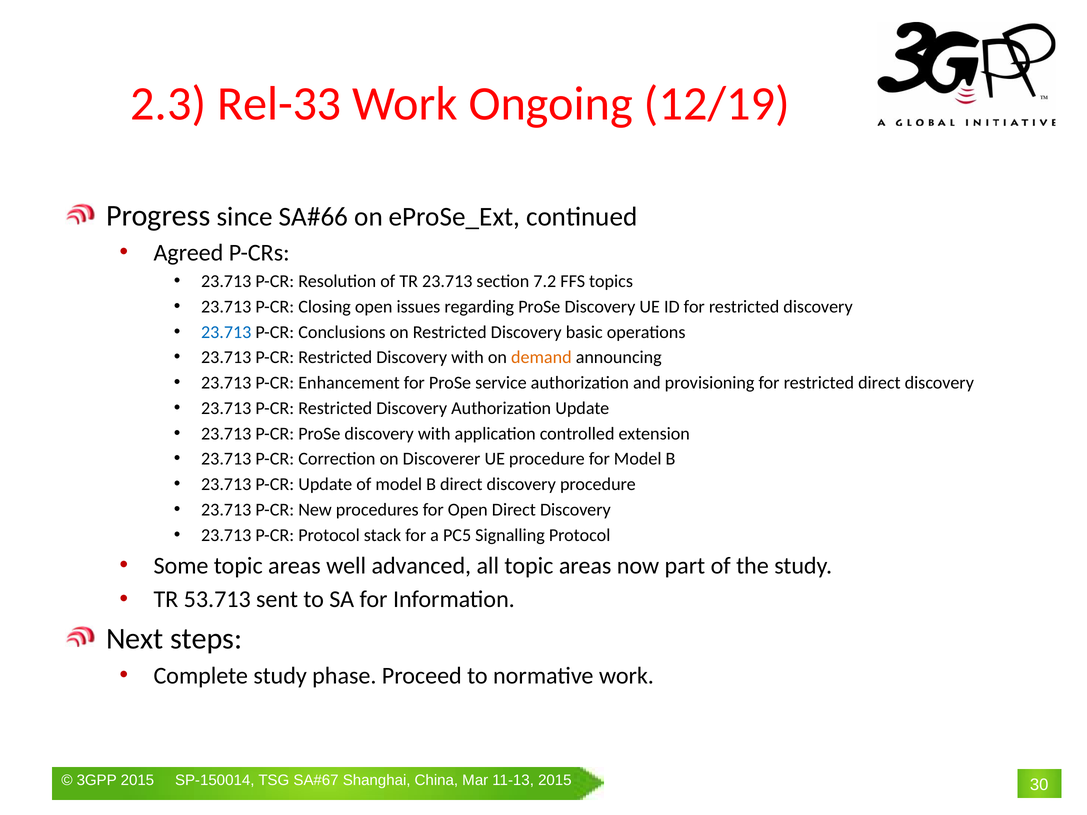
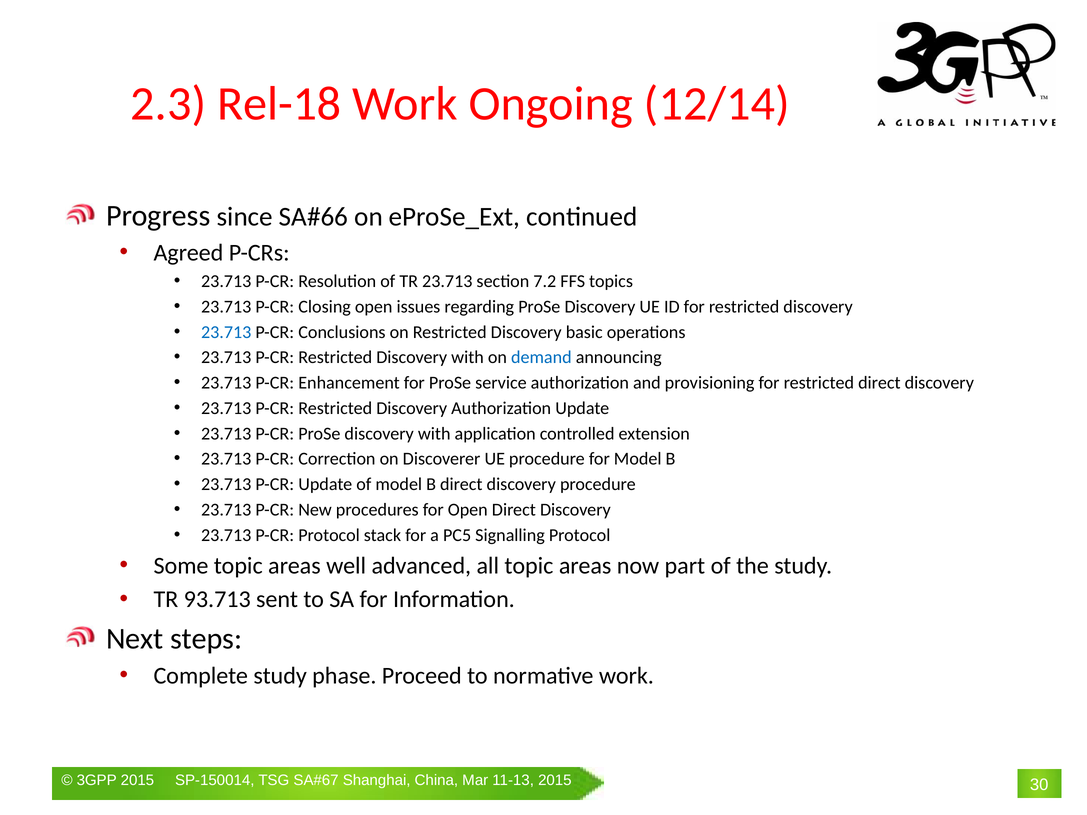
Rel-33: Rel-33 -> Rel-18 (279, 104)
12/19: 12/19 -> 12/14 (717, 104)
demand colour: orange -> blue (541, 358)
53.713: 53.713 -> 93.713 (217, 600)
